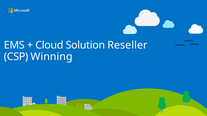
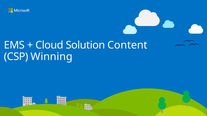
Reseller: Reseller -> Content (127, 45)
